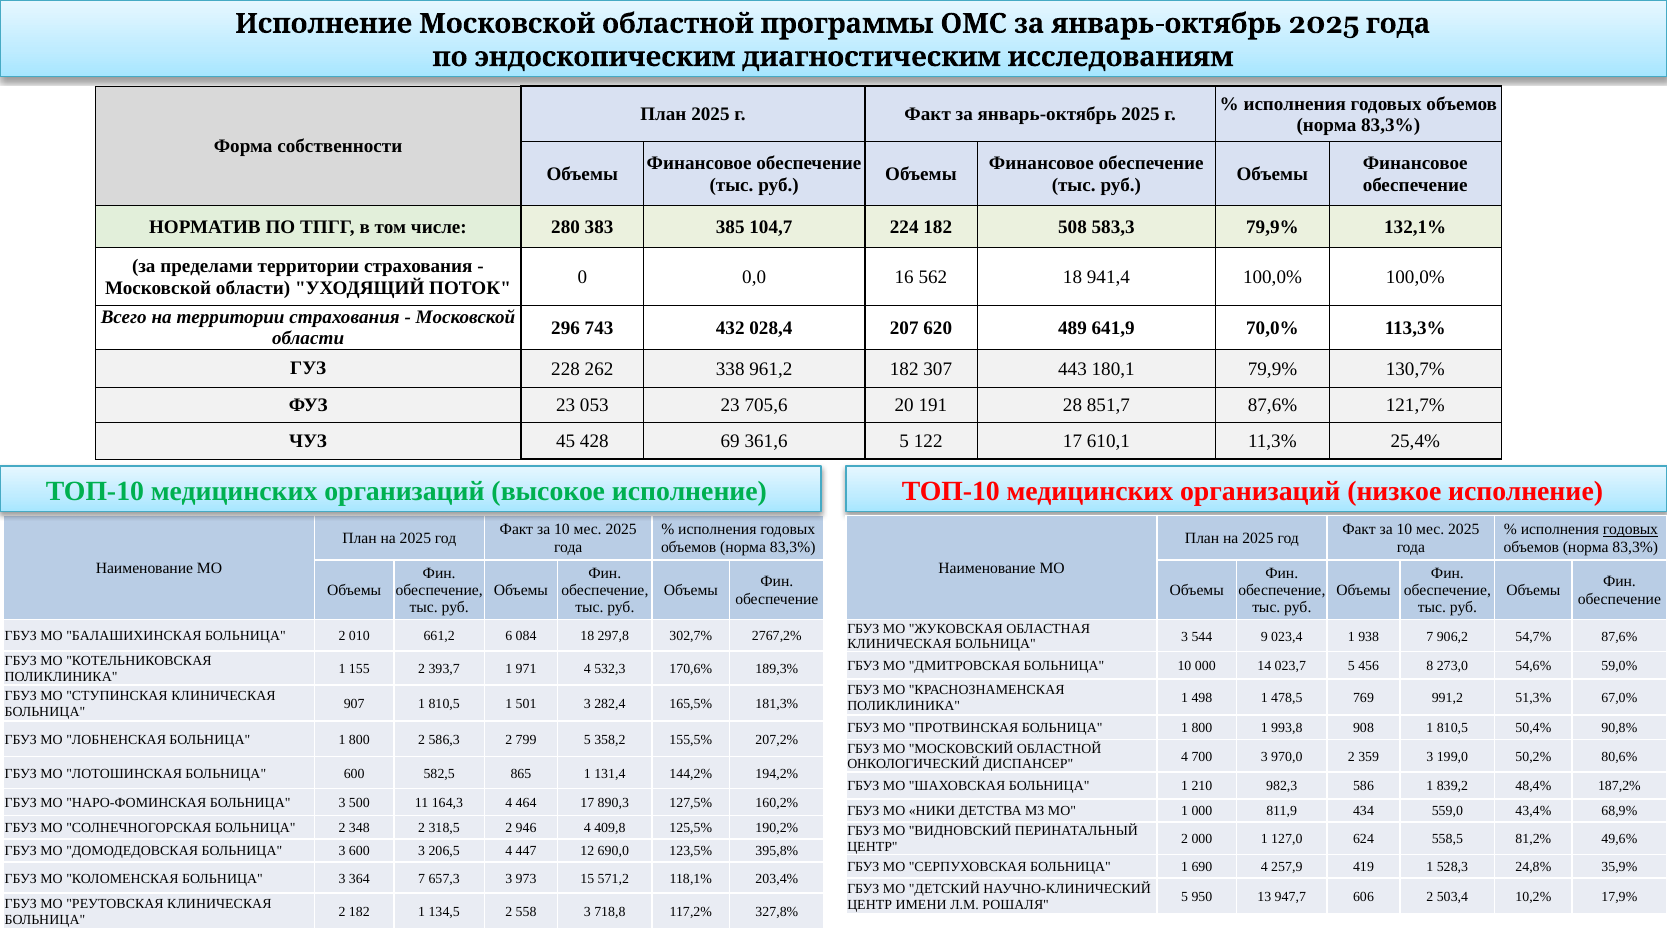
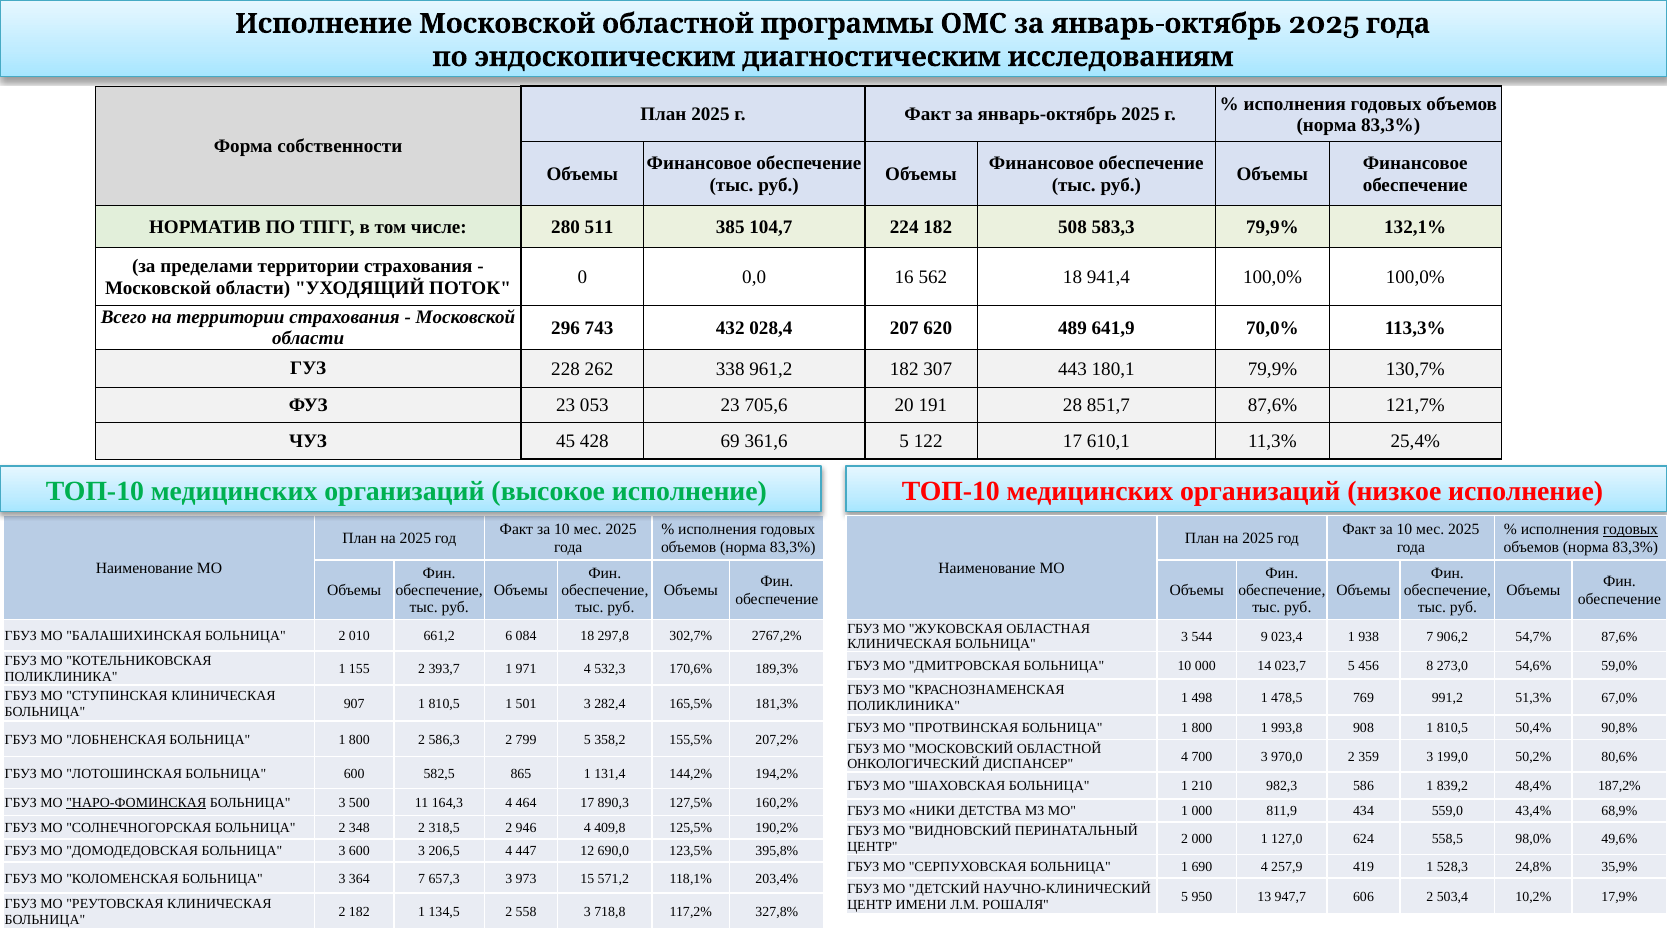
383: 383 -> 511 (599, 227)
НАРО-ФОМИНСКАЯ underline: none -> present (136, 803)
81,2%: 81,2% -> 98,0% (1533, 839)
